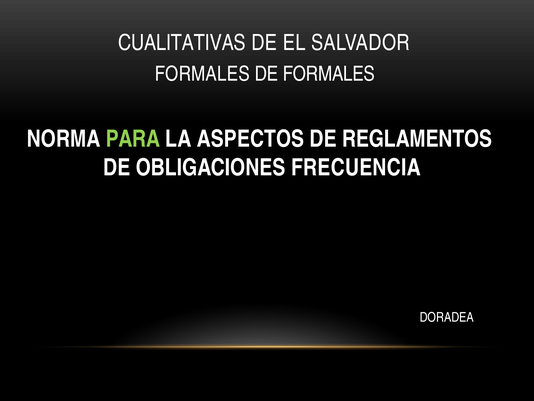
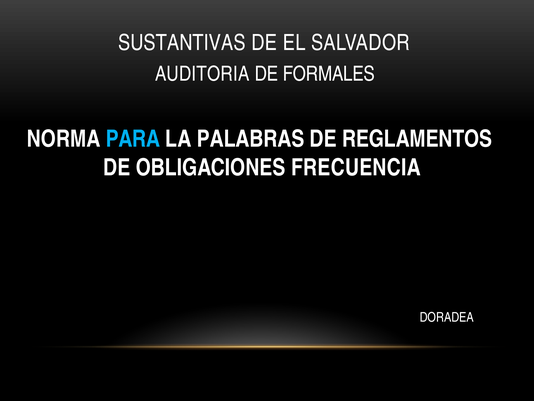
CUALITATIVAS: CUALITATIVAS -> SUSTANTIVAS (182, 43)
FORMALES: FORMALES -> AUDITORIA (202, 74)
PARA colour: light green -> light blue (133, 139)
ASPECTOS: ASPECTOS -> PALABRAS (251, 139)
